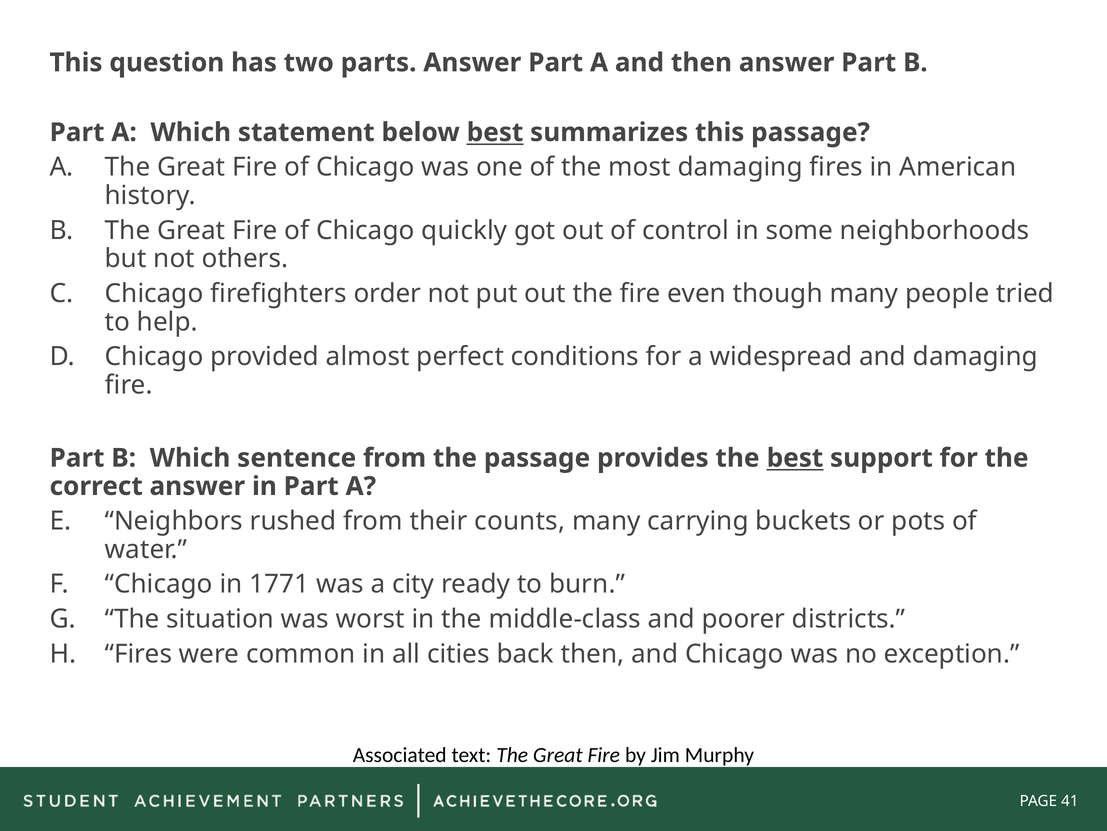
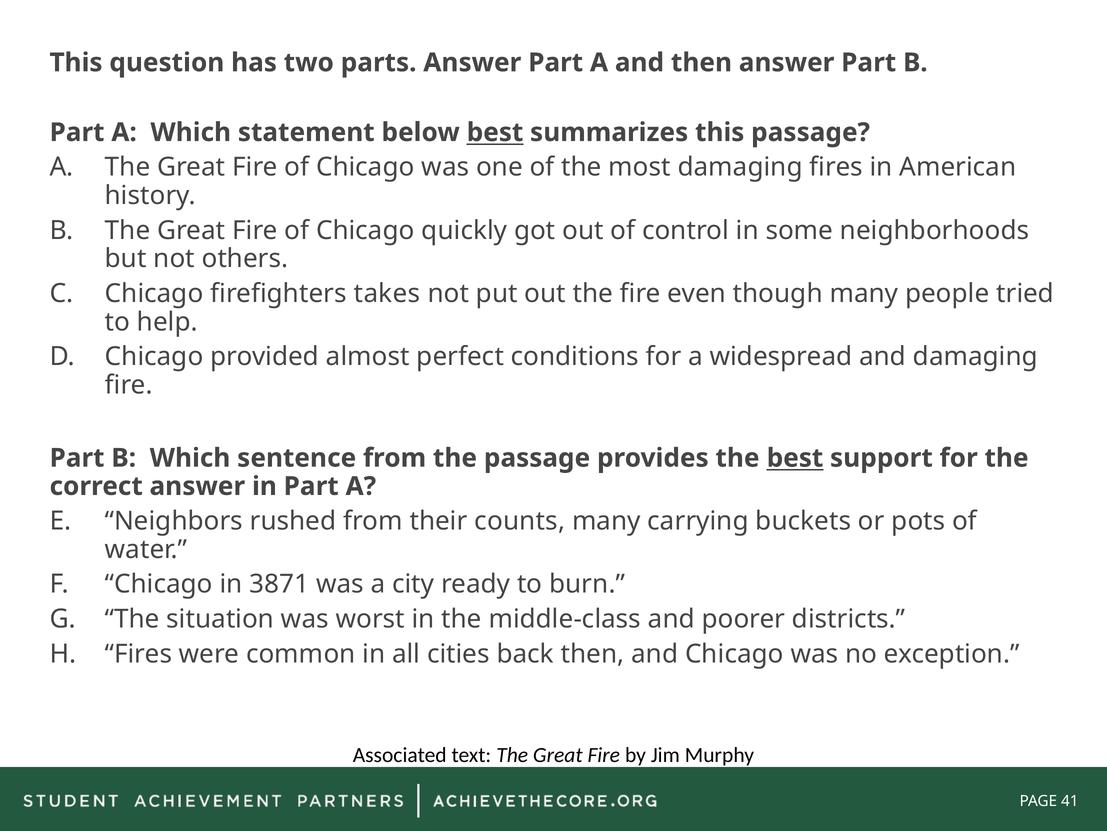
order: order -> takes (387, 293)
1771: 1771 -> 3871 (279, 584)
